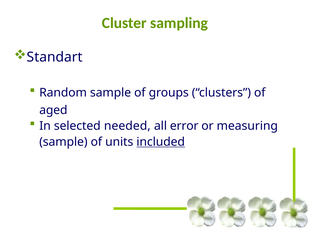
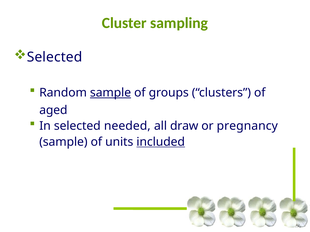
Standart: Standart -> Selected (55, 57)
sample underline: none -> present (111, 93)
error: error -> draw (184, 126)
measuring: measuring -> pregnancy (247, 126)
